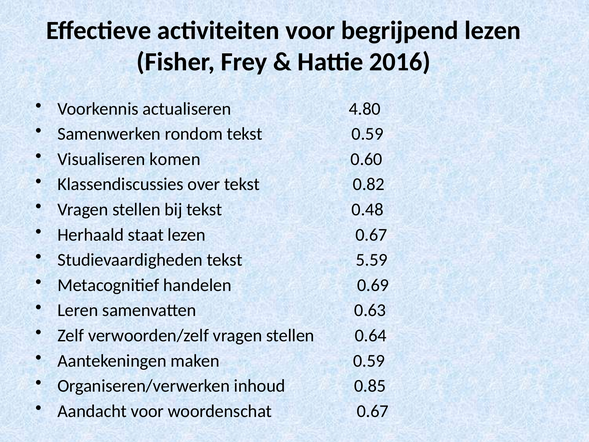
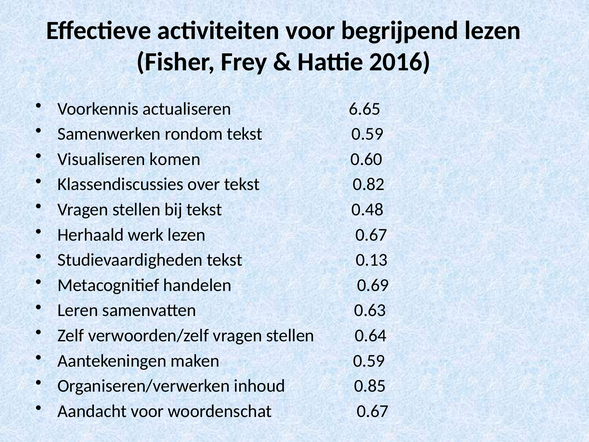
4.80: 4.80 -> 6.65 (365, 109)
staat: staat -> werk (146, 235)
5.59: 5.59 -> 0.13 (372, 260)
